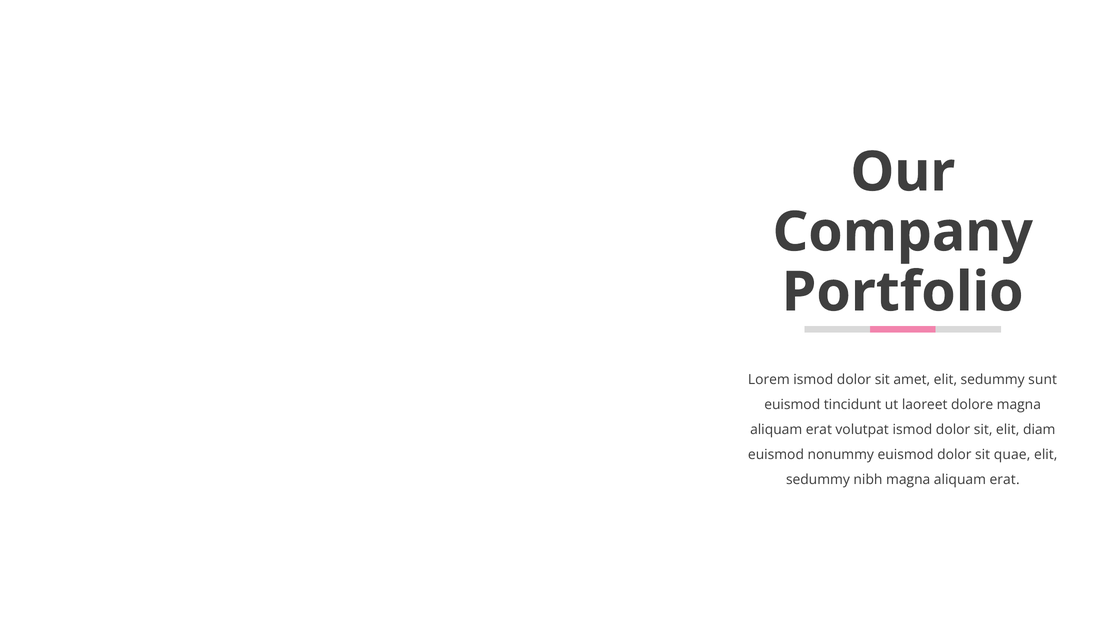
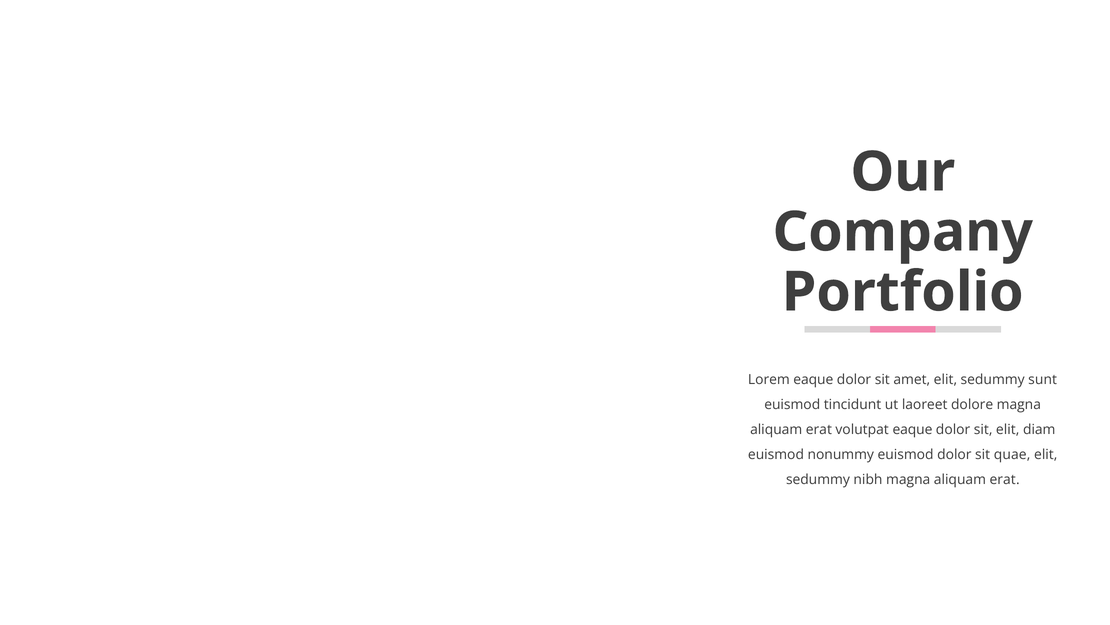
Lorem ismod: ismod -> eaque (813, 379)
volutpat ismod: ismod -> eaque (912, 429)
